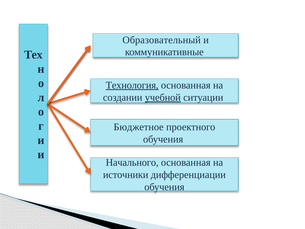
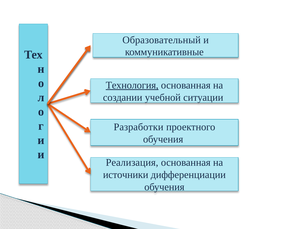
учебной underline: present -> none (163, 97)
Бюджетное: Бюджетное -> Разработки (139, 127)
Начального: Начального -> Реализация (132, 162)
